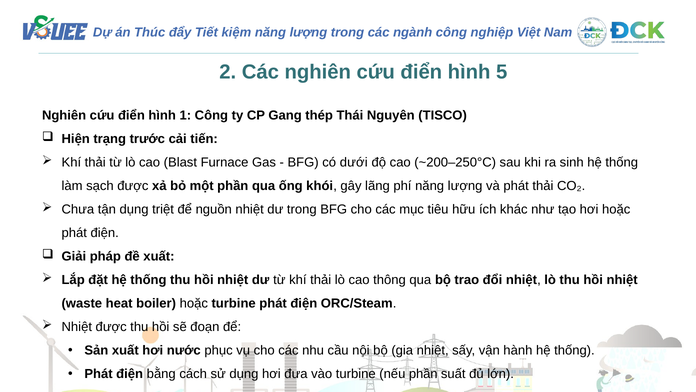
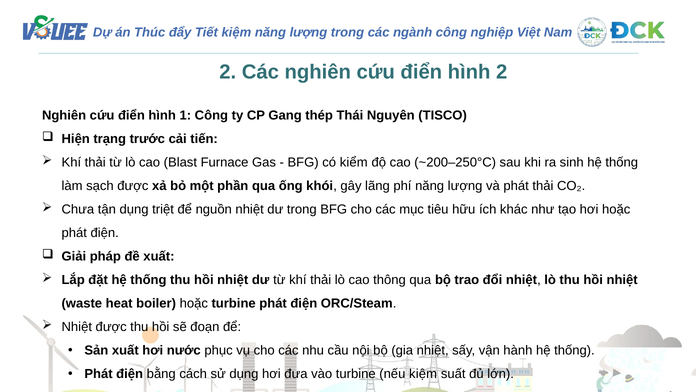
hình 5: 5 -> 2 (502, 72)
dưới: dưới -> kiểm (354, 162)
nếu phần: phần -> kiệm (423, 374)
